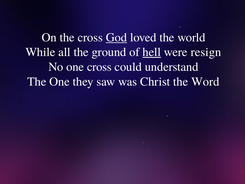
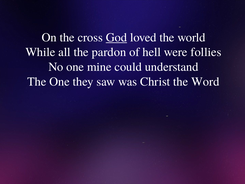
ground: ground -> pardon (109, 52)
hell underline: present -> none (152, 52)
resign: resign -> follies (206, 52)
one cross: cross -> mine (99, 67)
